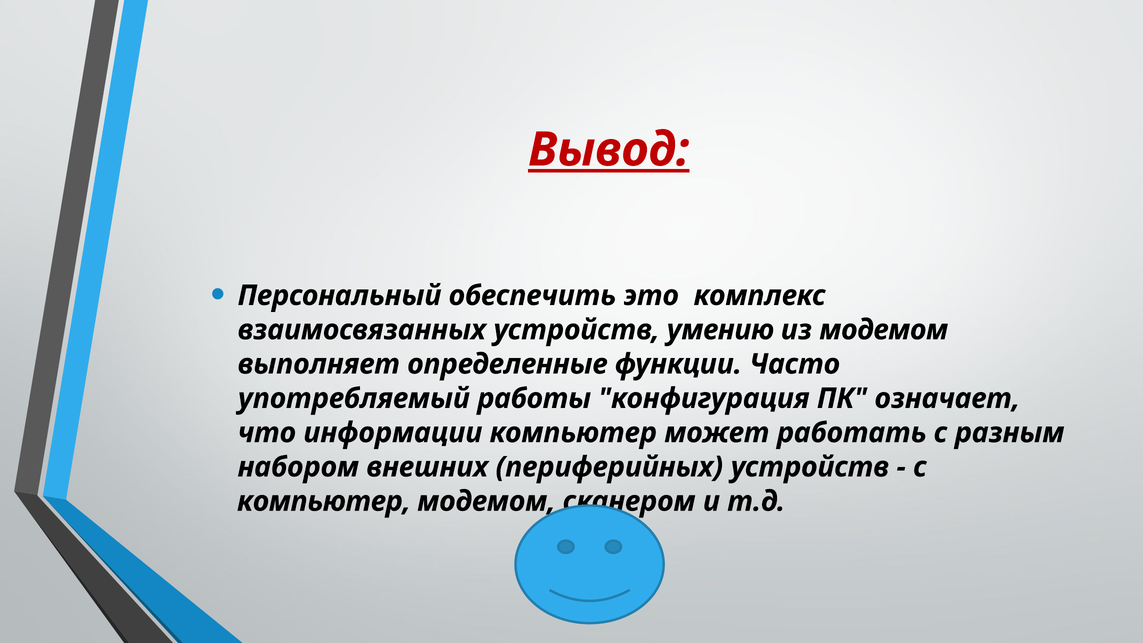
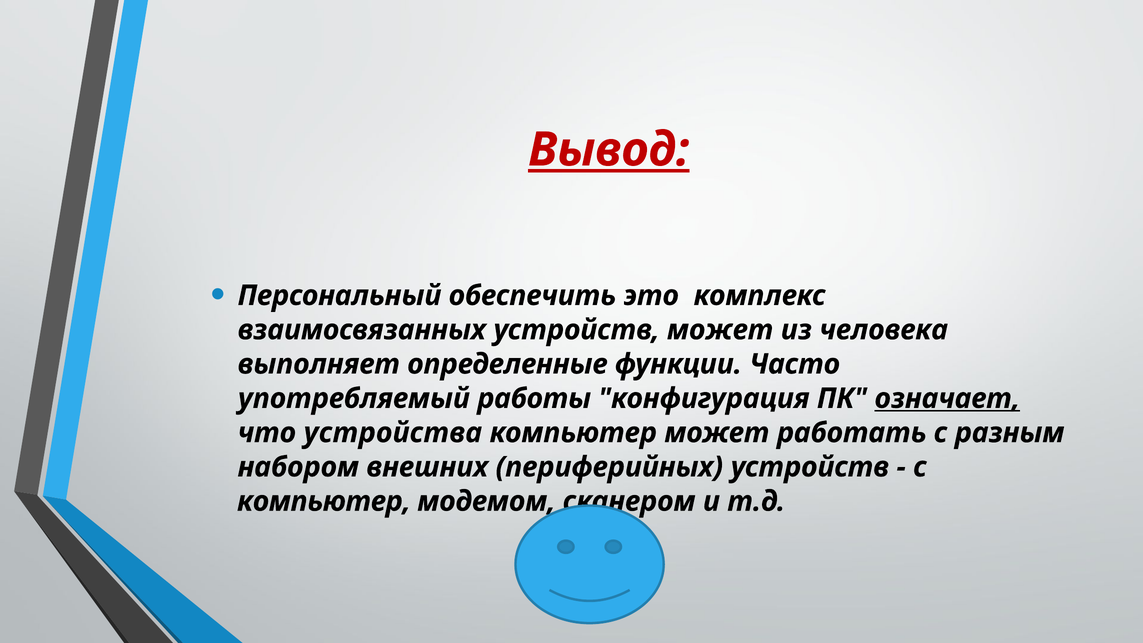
устройств умению: умению -> может (720, 330)
из модемом: модемом -> человека (884, 330)
означает underline: none -> present (947, 398)
информации: информации -> устройства (393, 433)
